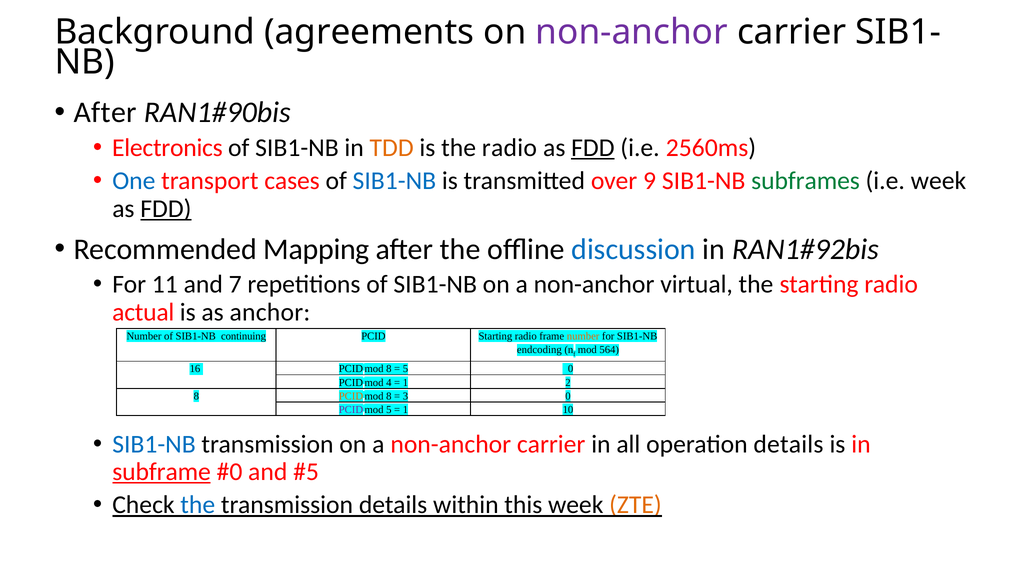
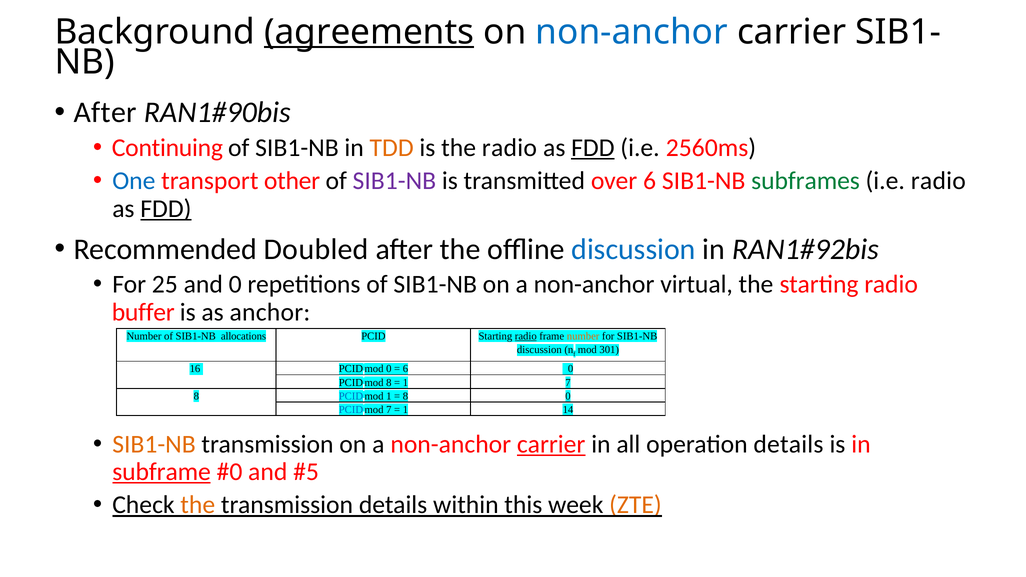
agreements underline: none -> present (369, 32)
non-anchor colour: purple -> blue (632, 32)
Electronics: Electronics -> Continuing (167, 148)
cases: cases -> other (292, 181)
SIB1-NB colour: blue -> purple (394, 181)
over 9: 9 -> 6 (650, 181)
i.e week: week -> radio (938, 181)
Mapping: Mapping -> Doubled (316, 249)
11: 11 -> 25 (165, 285)
and 7: 7 -> 0 (235, 285)
actual: actual -> buffer (143, 312)
continuing: continuing -> allocations (244, 336)
radio underline: none -> present (526, 336)
endcoding: endcoding -> discussion (539, 350)
564: 564 -> 301 (609, 350)
16 PCID mod 8: 8 -> 0 (389, 369)
5: 5 -> 6 (405, 369)
mod 4: 4 -> 8 (389, 383)
1 2: 2 -> 7 (568, 383)
PCID colour: orange -> blue (351, 396)
8: 8 -> 1 (389, 396)
3: 3 -> 8 (405, 396)
PCID colour: purple -> blue (351, 410)
mod 5: 5 -> 7 (389, 410)
10: 10 -> 14 (568, 410)
SIB1-NB colour: blue -> orange (154, 444)
carrier underline: none -> present (551, 444)
the colour: blue -> orange (198, 505)
